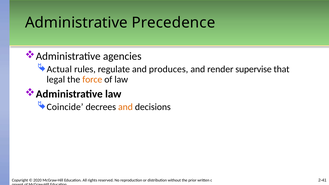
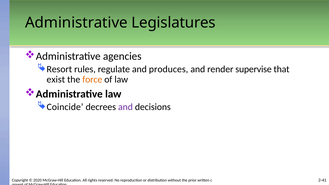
Precedence: Precedence -> Legislatures (174, 23)
Actual: Actual -> Resort (59, 69)
legal: legal -> exist (56, 80)
and colour: orange -> purple (125, 107)
